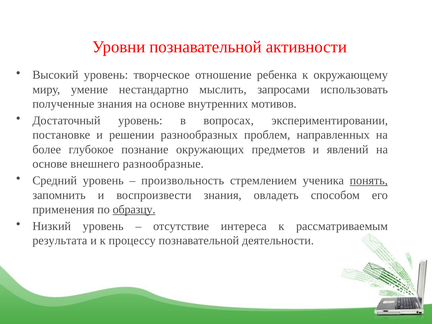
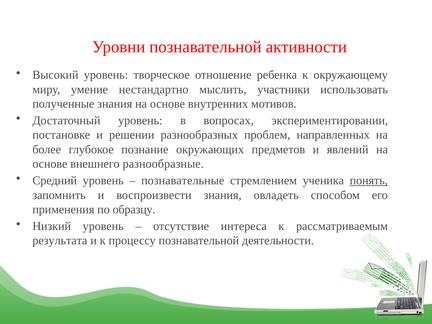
запросами: запросами -> участники (283, 89)
произвольность: произвольность -> познавательные (183, 181)
образцу underline: present -> none (134, 209)
